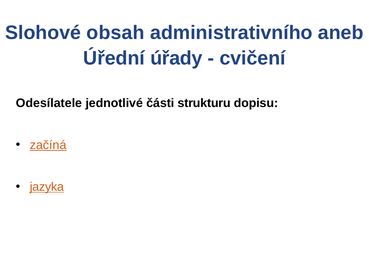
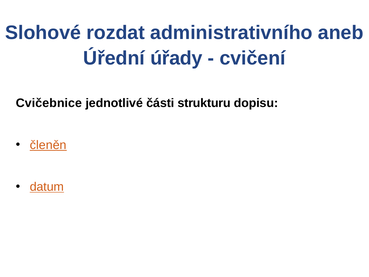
obsah: obsah -> rozdat (116, 33)
Odesílatele: Odesílatele -> Cvičebnice (49, 103)
začíná: začíná -> členěn (48, 145)
jazyka: jazyka -> datum (47, 187)
